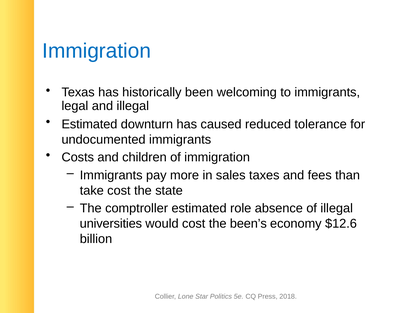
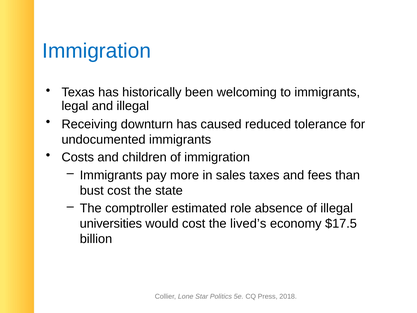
Estimated: Estimated -> Receiving (89, 124)
take: take -> bust (92, 190)
been’s: been’s -> lived’s (248, 223)
$12.6: $12.6 -> $17.5 (341, 223)
